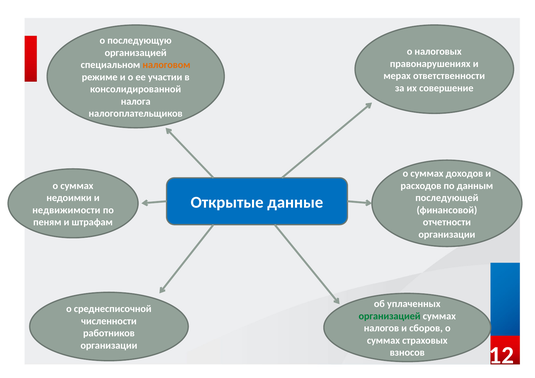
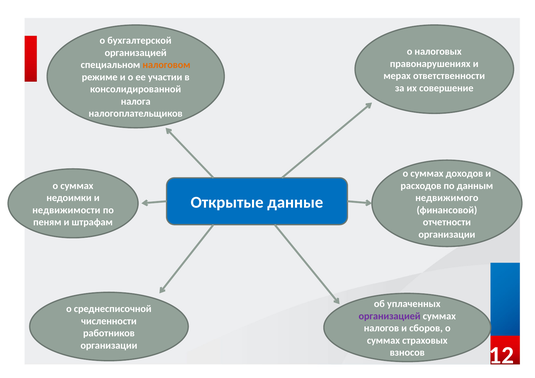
последующую: последующую -> бухгалтерской (139, 41)
последующей: последующей -> недвижимого (447, 198)
организацией colour: green -> purple (390, 316)
